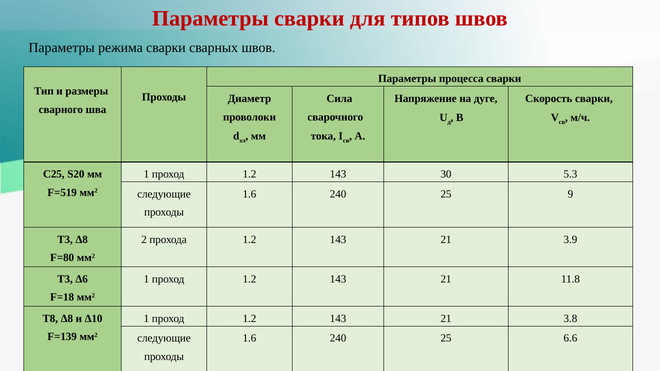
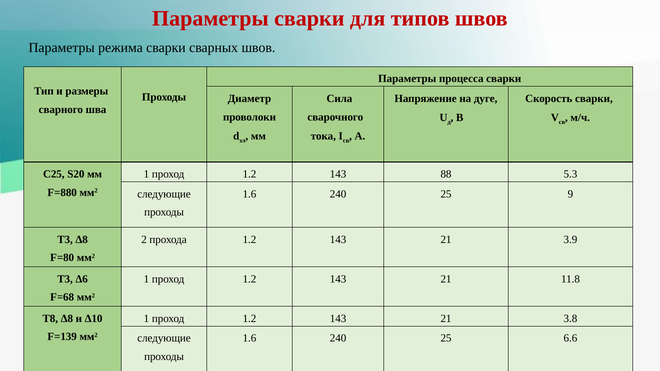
30: 30 -> 88 (446, 174)
F=519: F=519 -> F=880 (62, 193)
F=18: F=18 -> F=68 (62, 298)
